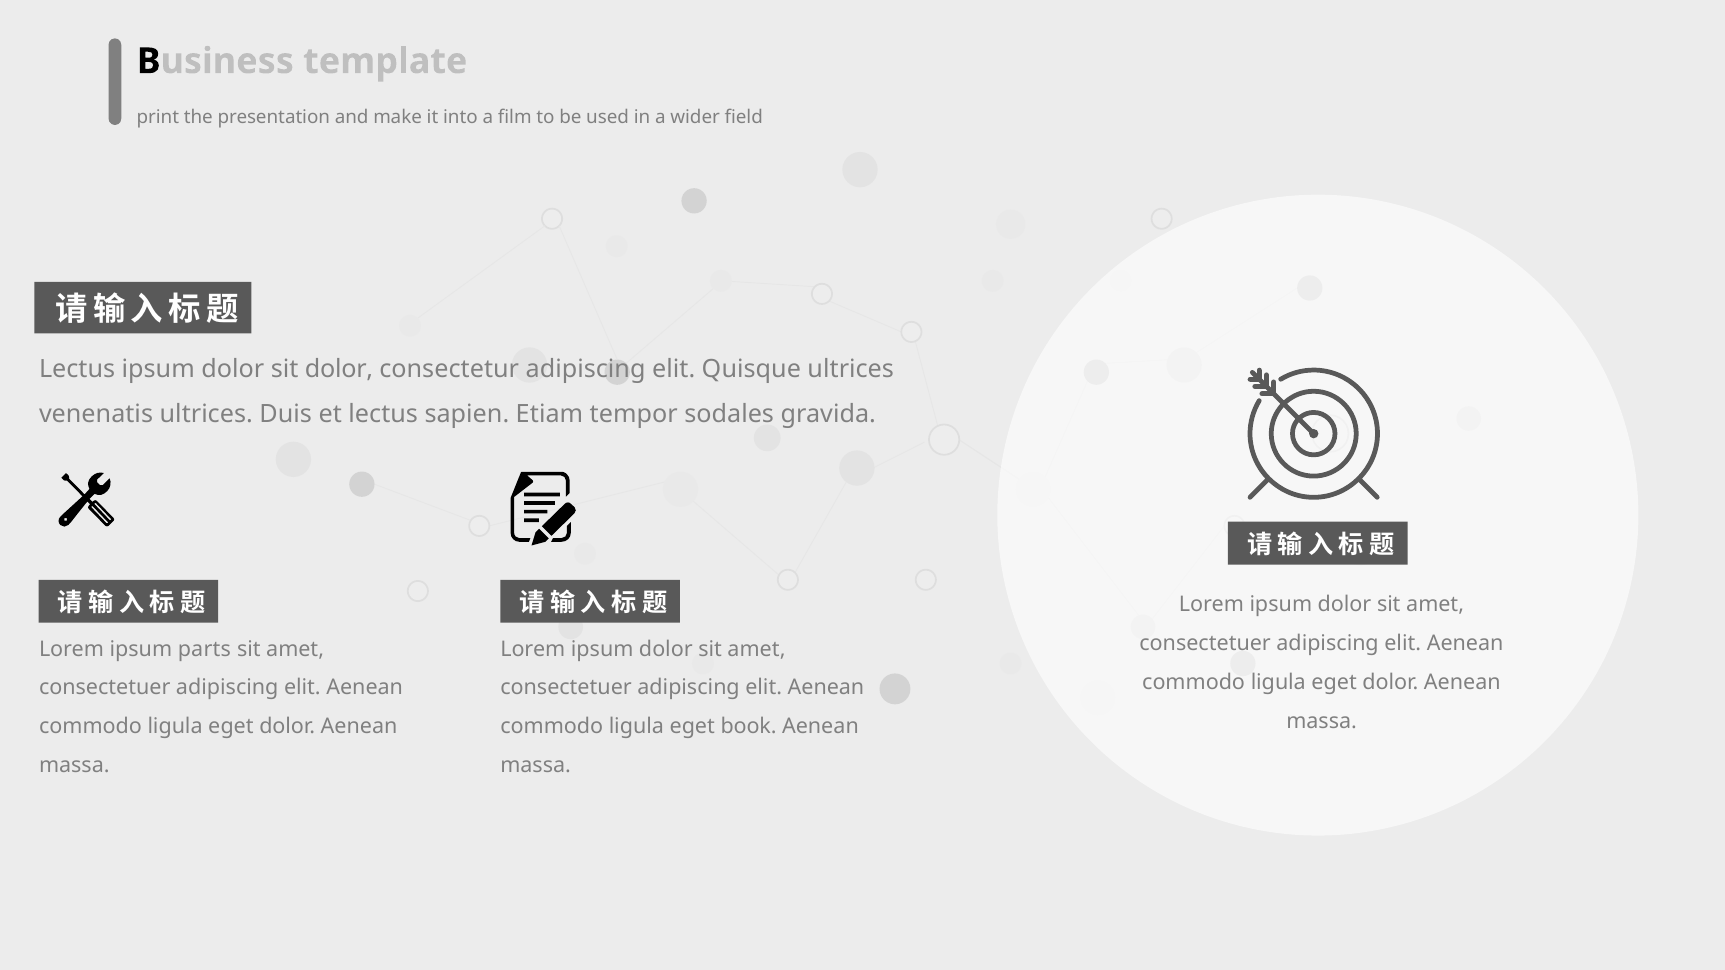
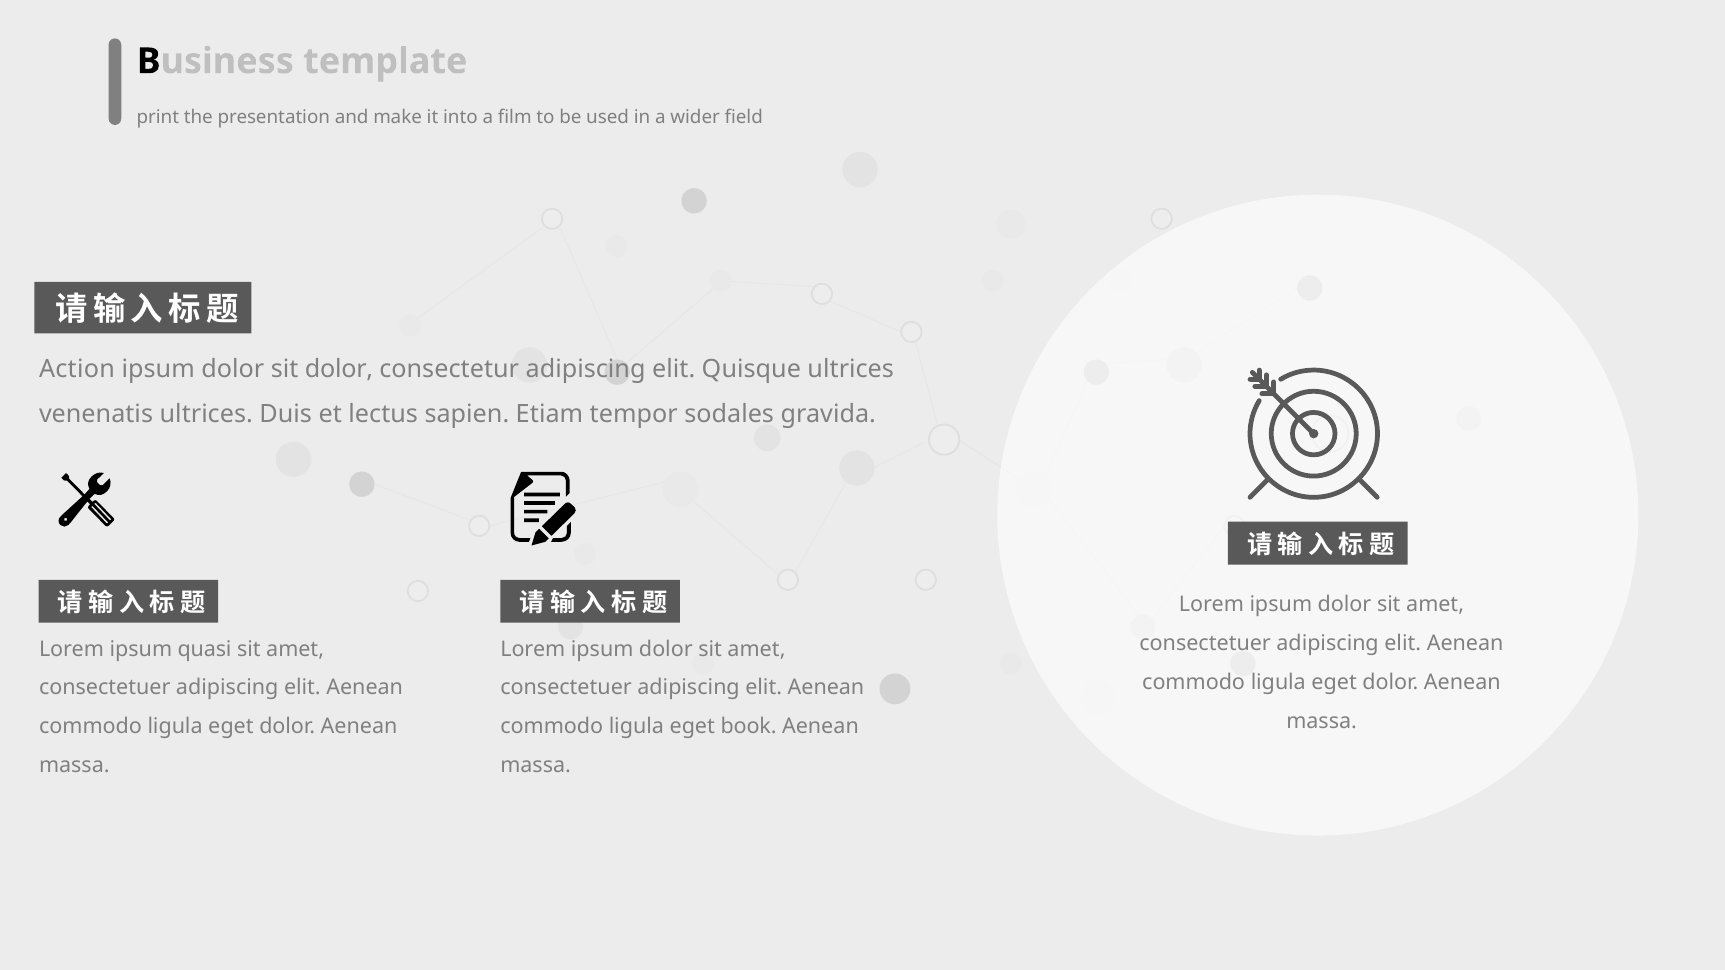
Lectus: Lectus -> Action (77, 369)
parts: parts -> quasi (205, 649)
